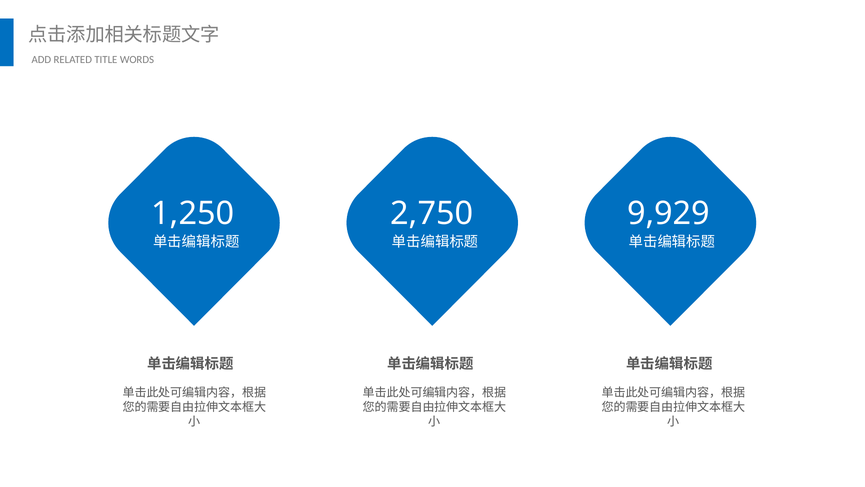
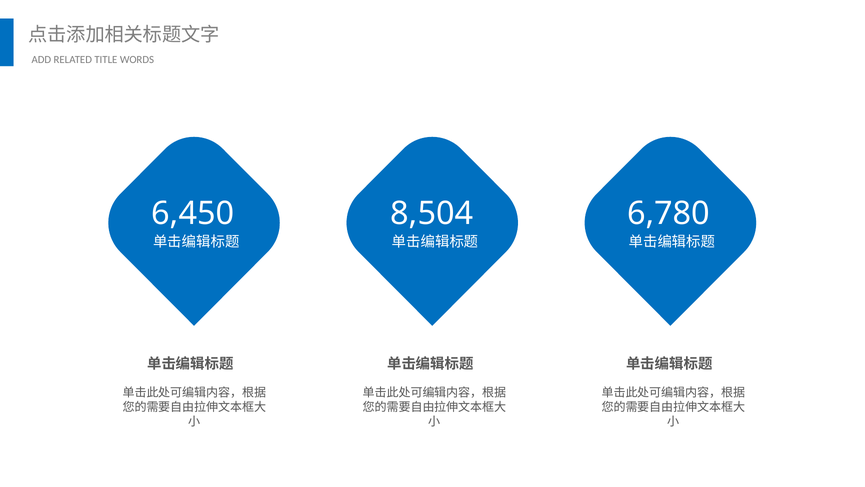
1,250: 1,250 -> 6,450 (193, 213)
2,750: 2,750 -> 8,504 (432, 213)
9,929: 9,929 -> 6,780 (669, 213)
